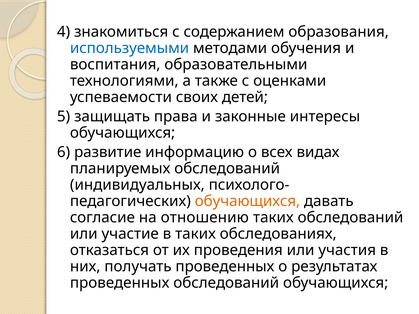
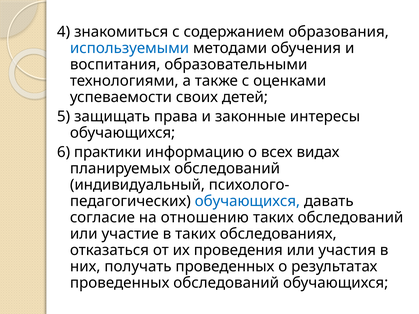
развитие: развитие -> практики (108, 152)
индивидуальных: индивидуальных -> индивидуальный (137, 185)
обучающихся colour: orange -> blue (247, 201)
